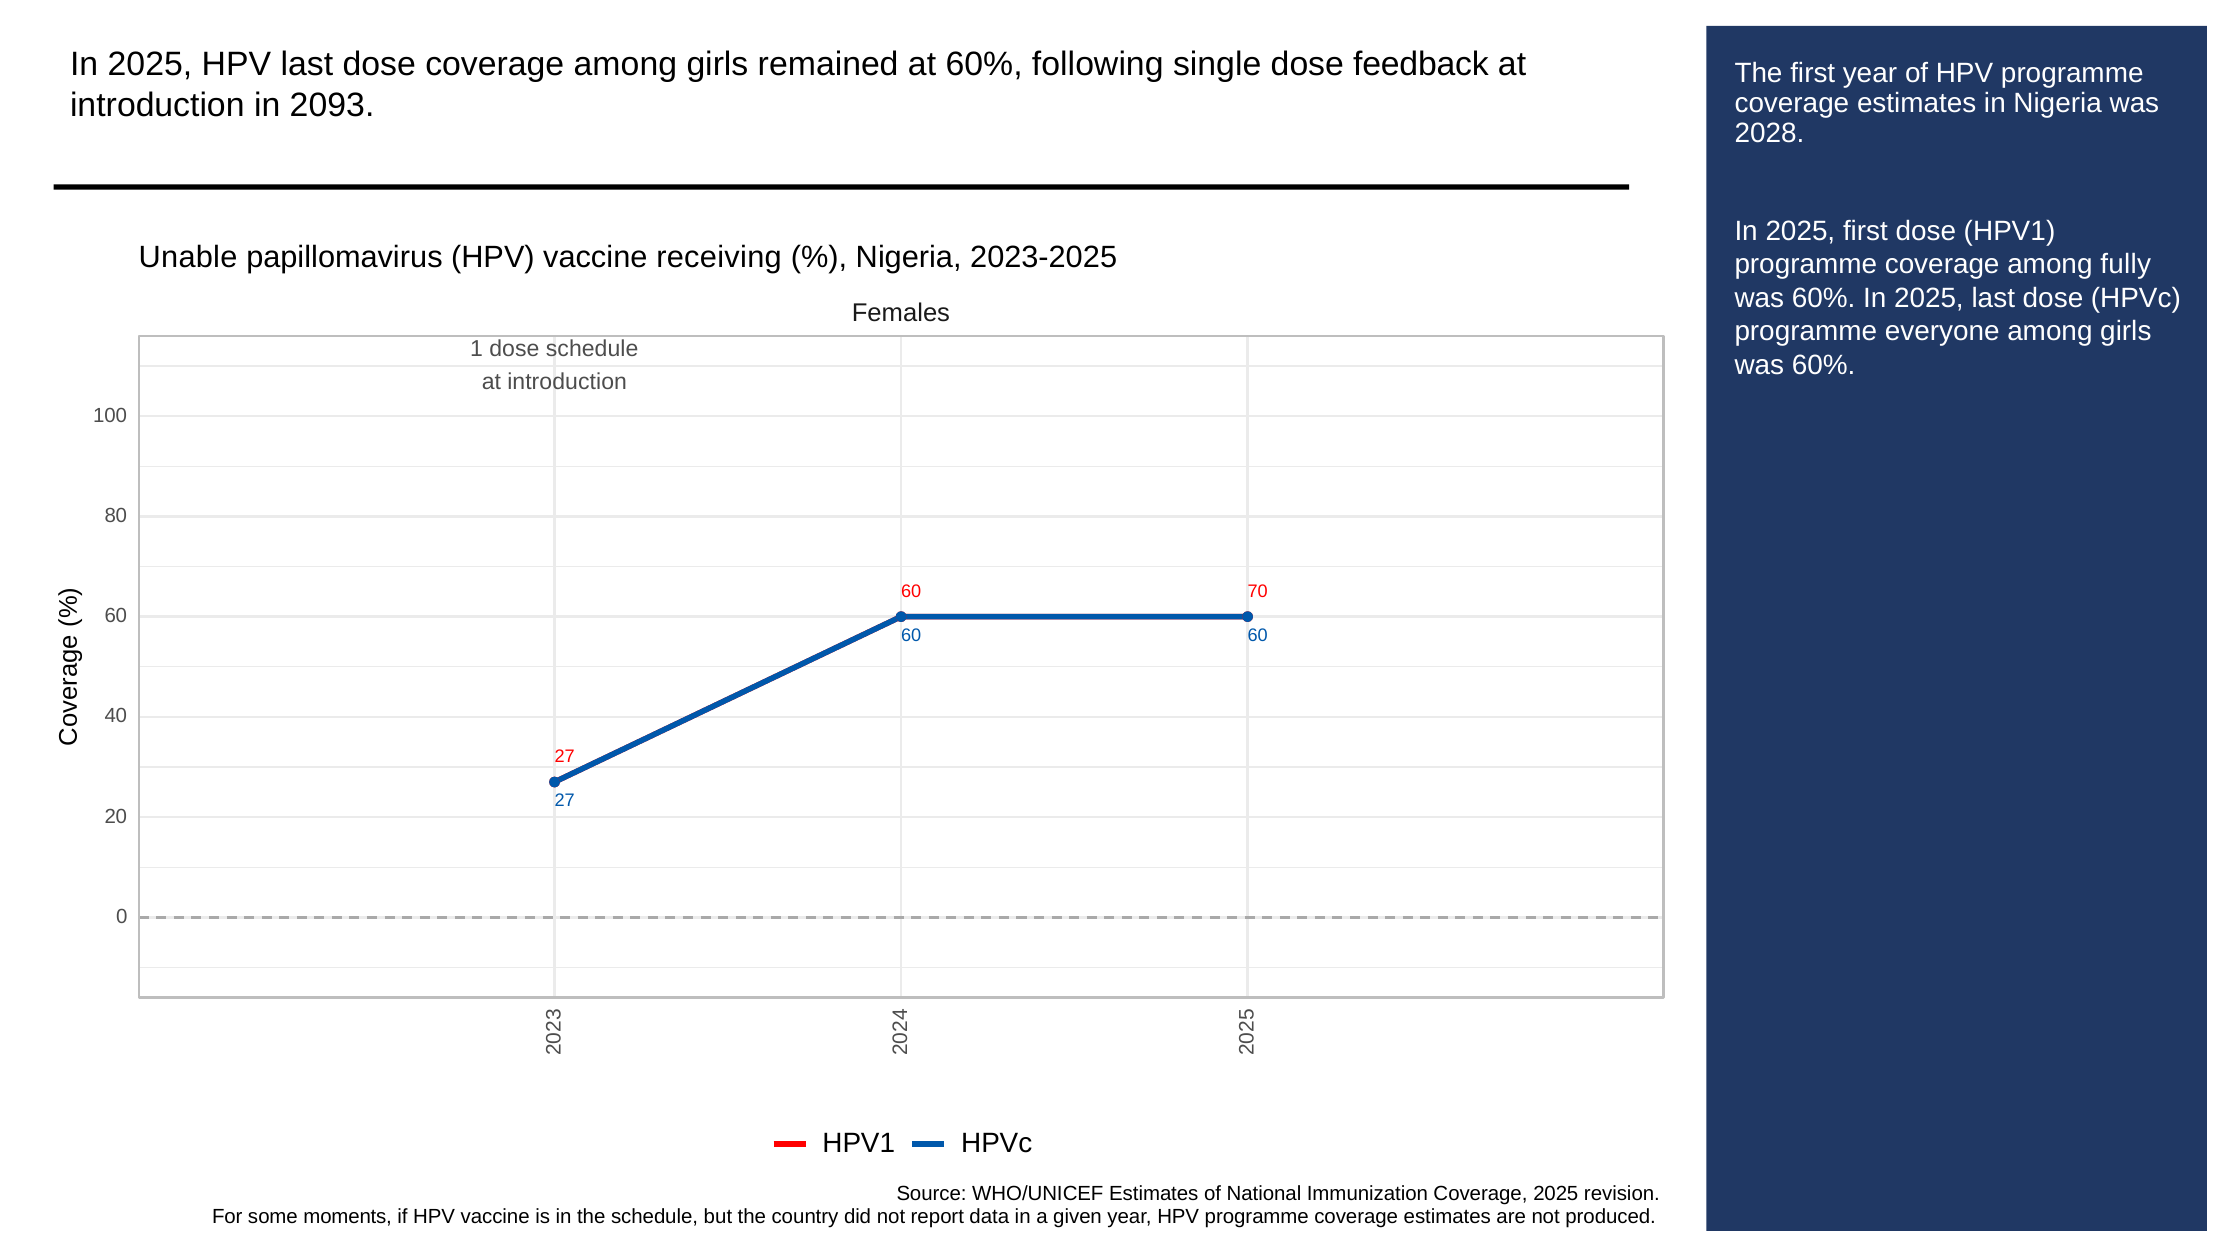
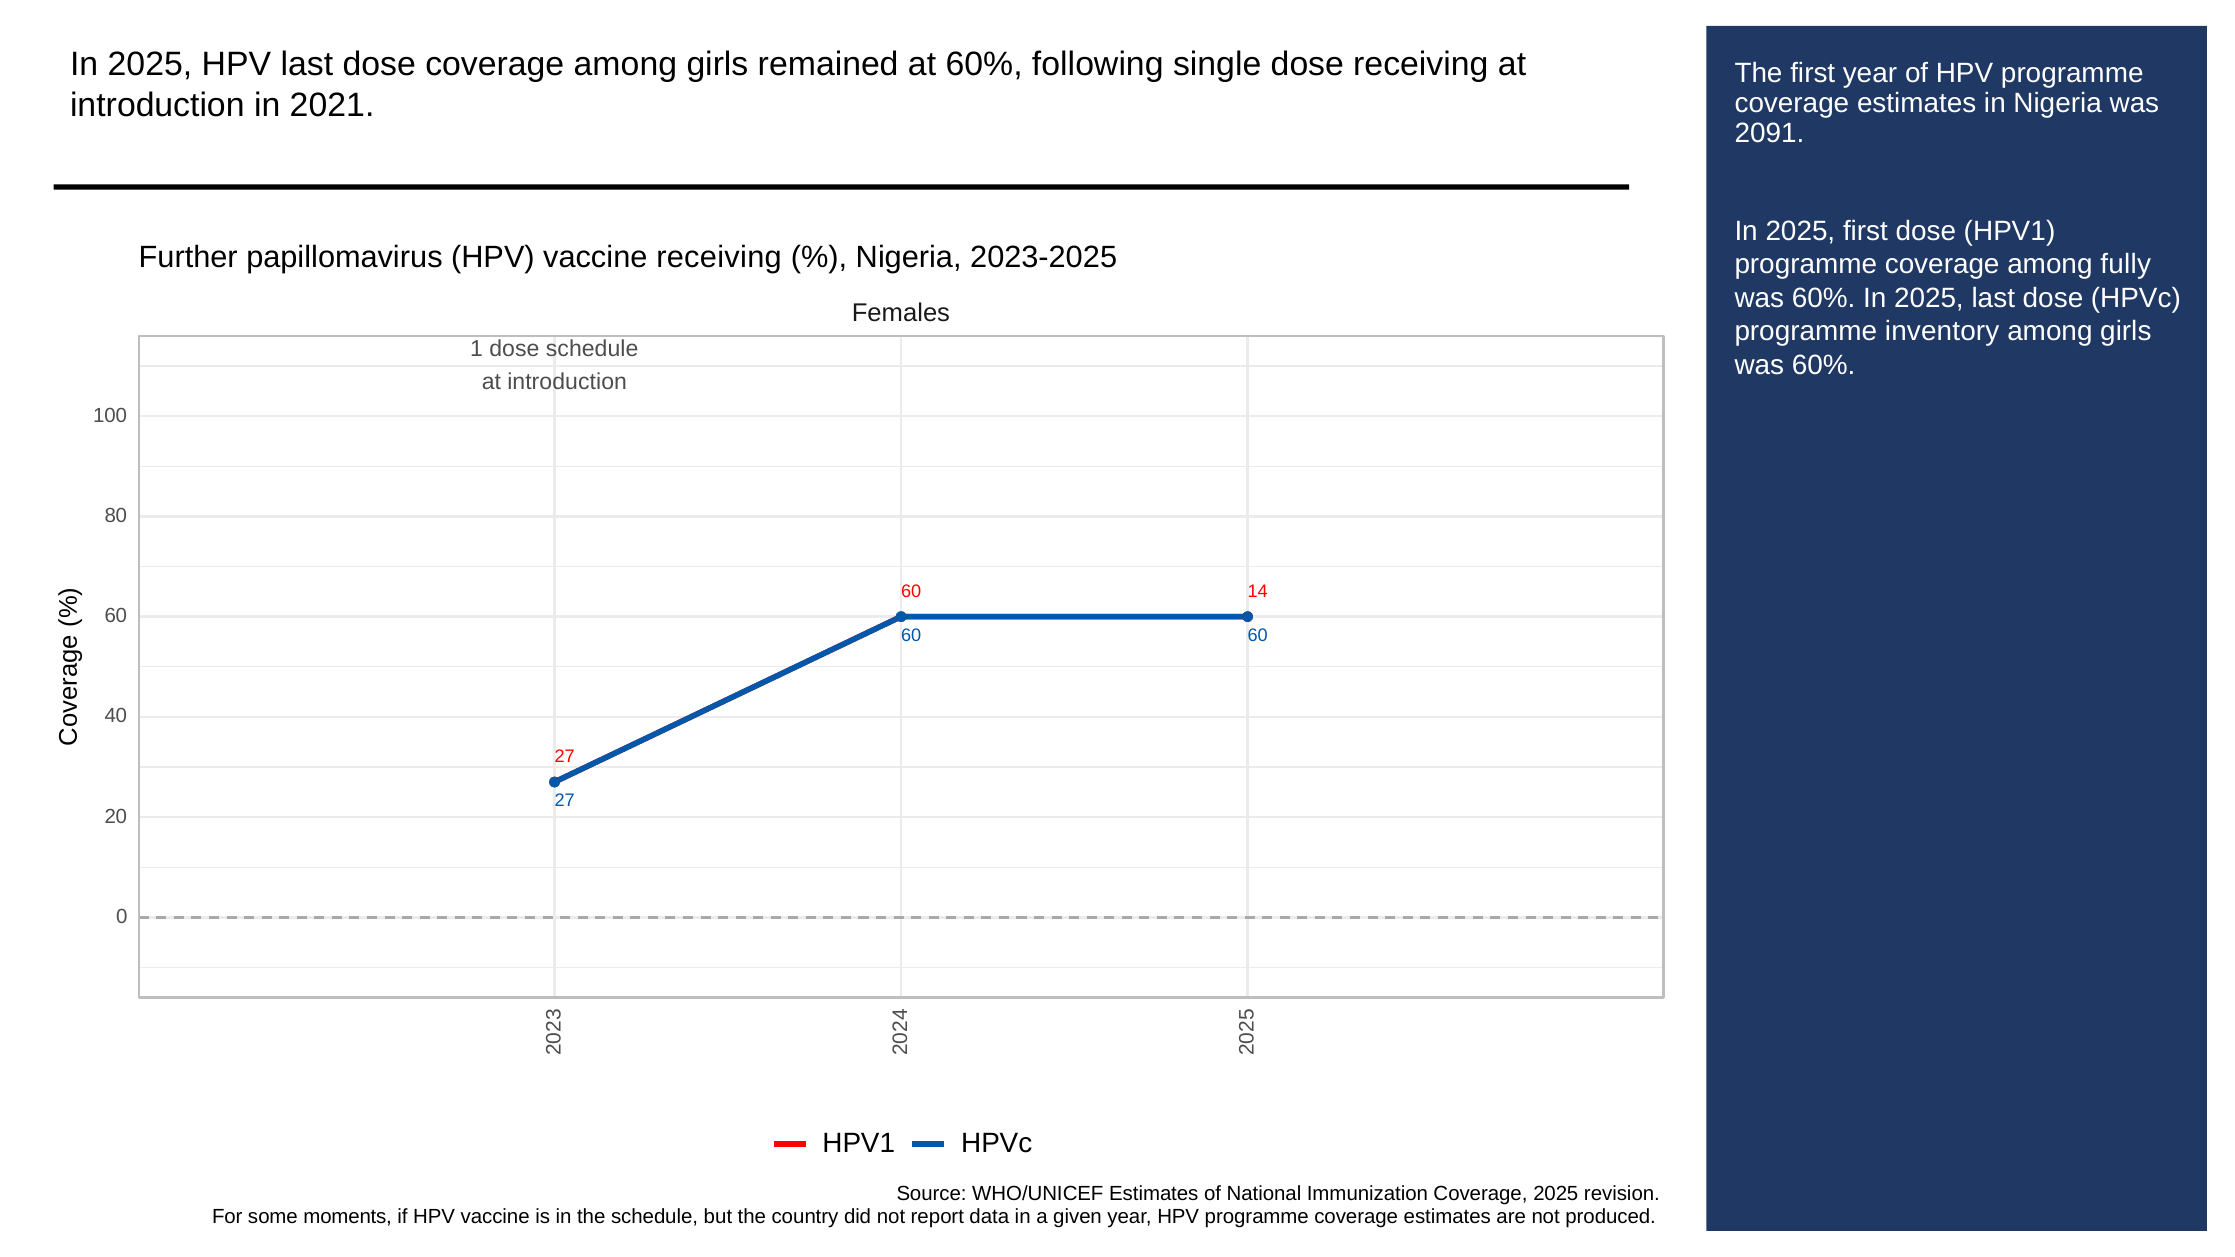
dose feedback: feedback -> receiving (1421, 64)
2093: 2093 -> 2021 (332, 105)
2028: 2028 -> 2091 (1769, 134)
Unable: Unable -> Further (188, 257)
everyone: everyone -> inventory (1942, 331)
70: 70 -> 14 (1258, 591)
